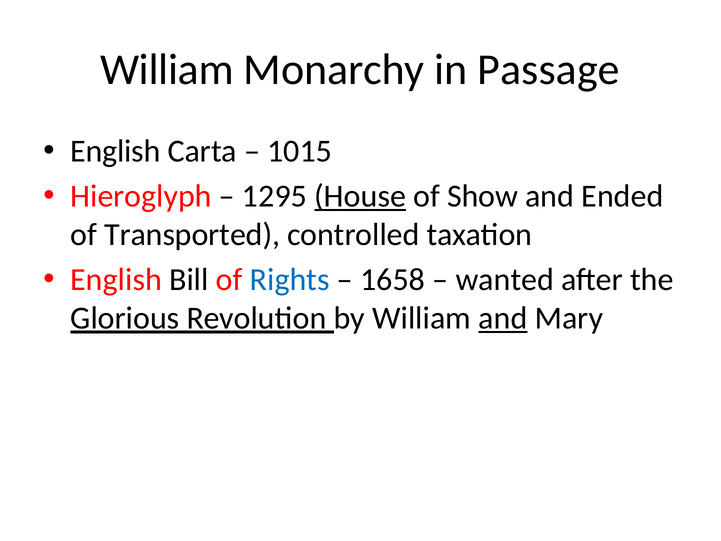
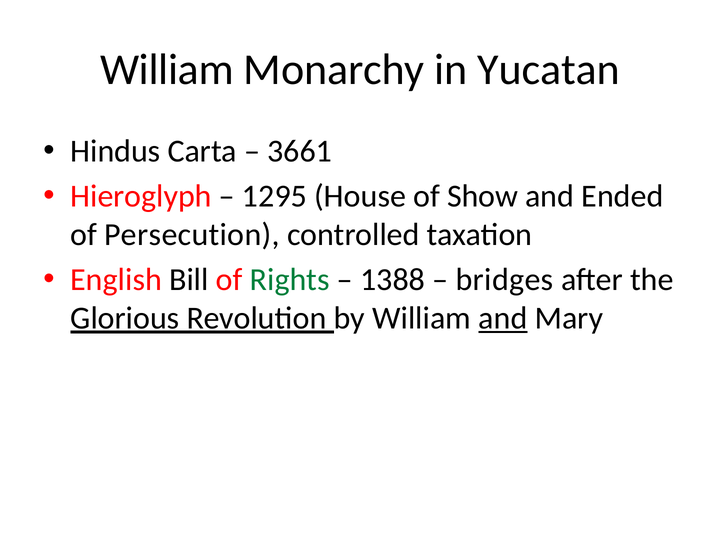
Passage: Passage -> Yucatan (549, 70)
English: English -> Hindus (115, 151)
1015: 1015 -> 3661 (300, 151)
House underline: present -> none (360, 196)
Transported: Transported -> Persecution (192, 235)
Rights colour: blue -> green (290, 279)
1658: 1658 -> 1388 (393, 279)
wanted: wanted -> bridges (505, 279)
